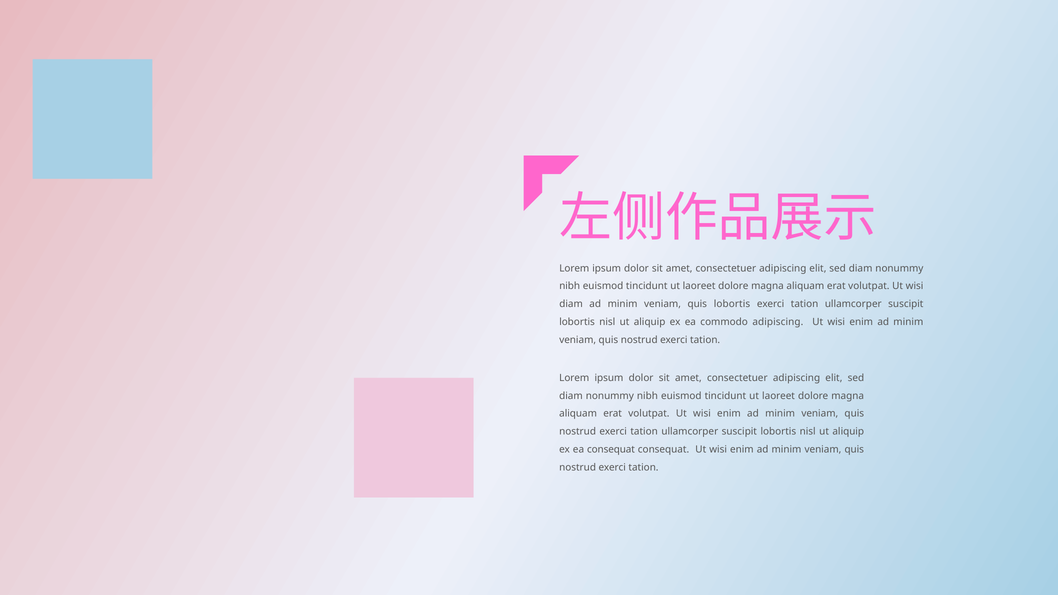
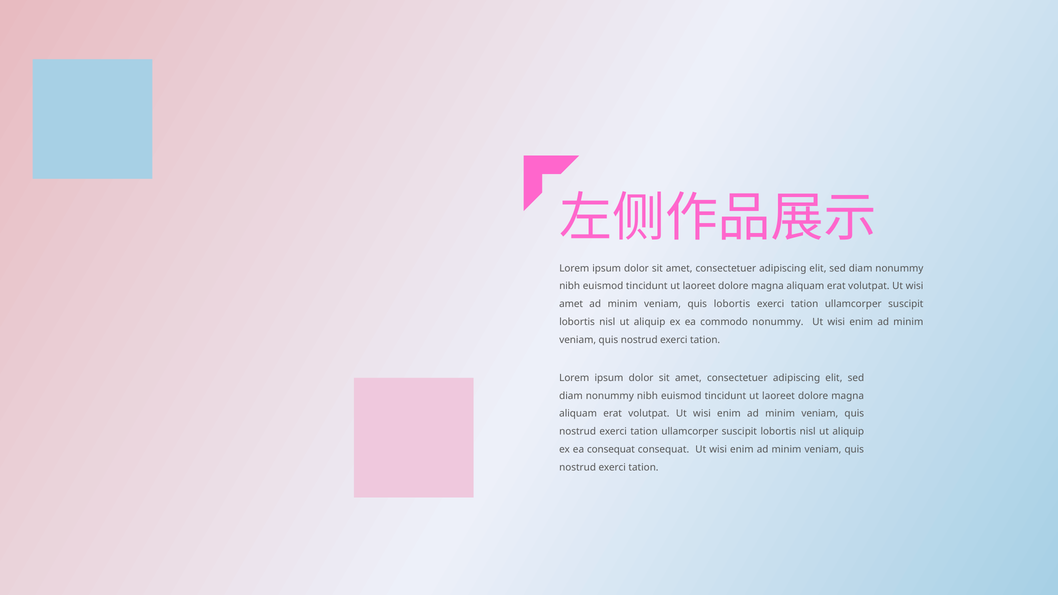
diam: diam -> amet (571, 304)
commodo adipiscing: adipiscing -> nonummy (778, 322)
